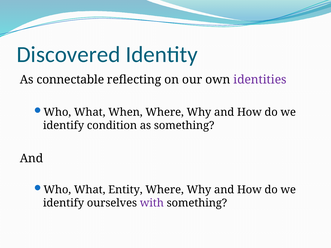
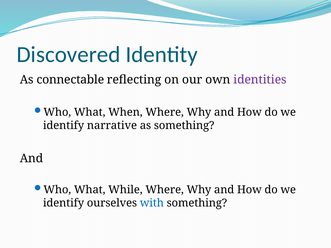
condition: condition -> narrative (112, 126)
Entity: Entity -> While (125, 190)
with colour: purple -> blue (152, 203)
